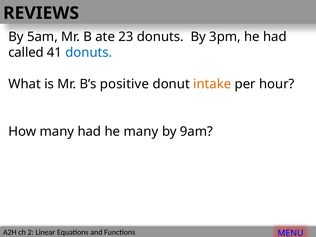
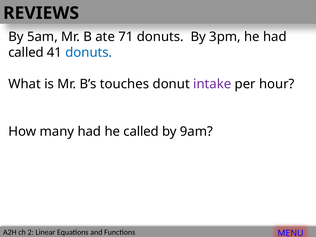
23: 23 -> 71 (126, 37)
positive: positive -> touches (124, 84)
intake colour: orange -> purple (212, 84)
he many: many -> called (141, 131)
